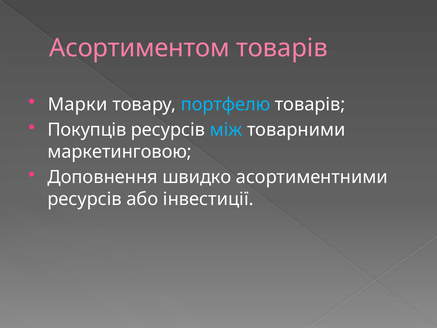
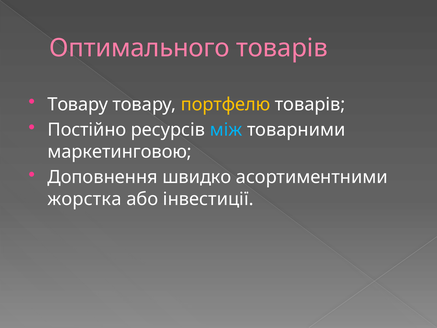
Асортиментом: Асортиментом -> Оптимального (139, 48)
Марки: Марки -> Товару (78, 104)
портфелю colour: light blue -> yellow (226, 104)
Покупців: Покупців -> Постійно (87, 130)
ресурсів: ресурсів -> жорстка (85, 199)
